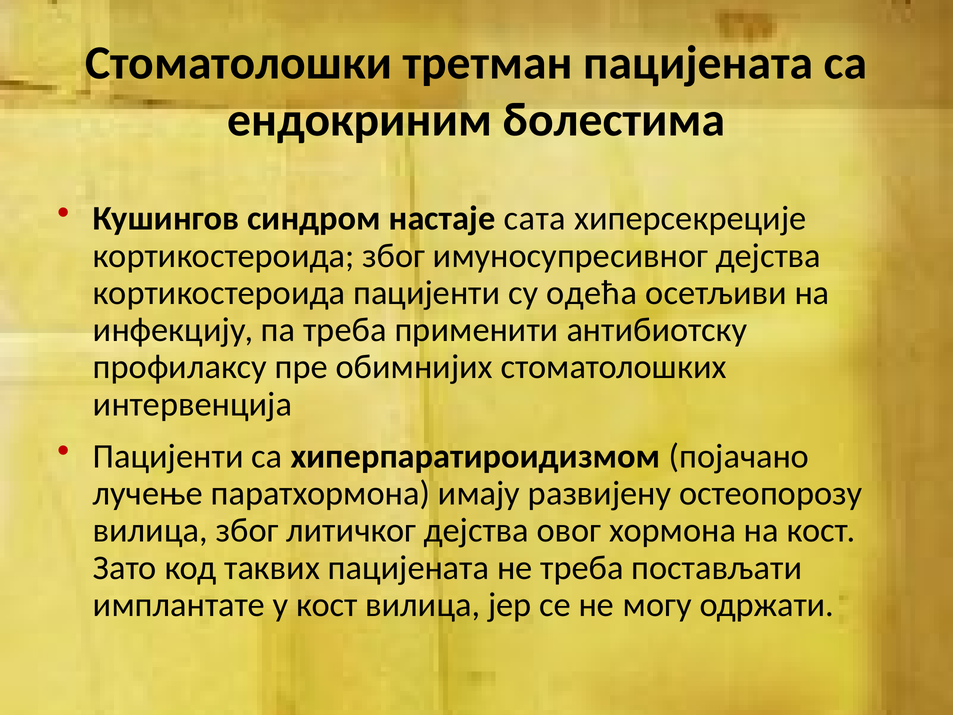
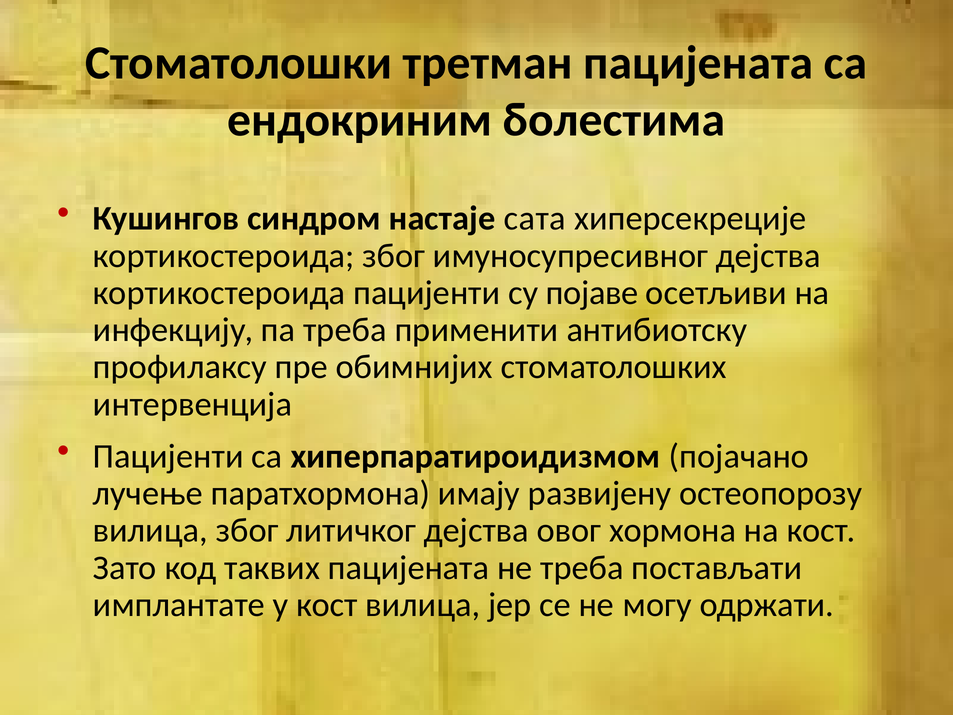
одећа: одећа -> појаве (592, 293)
